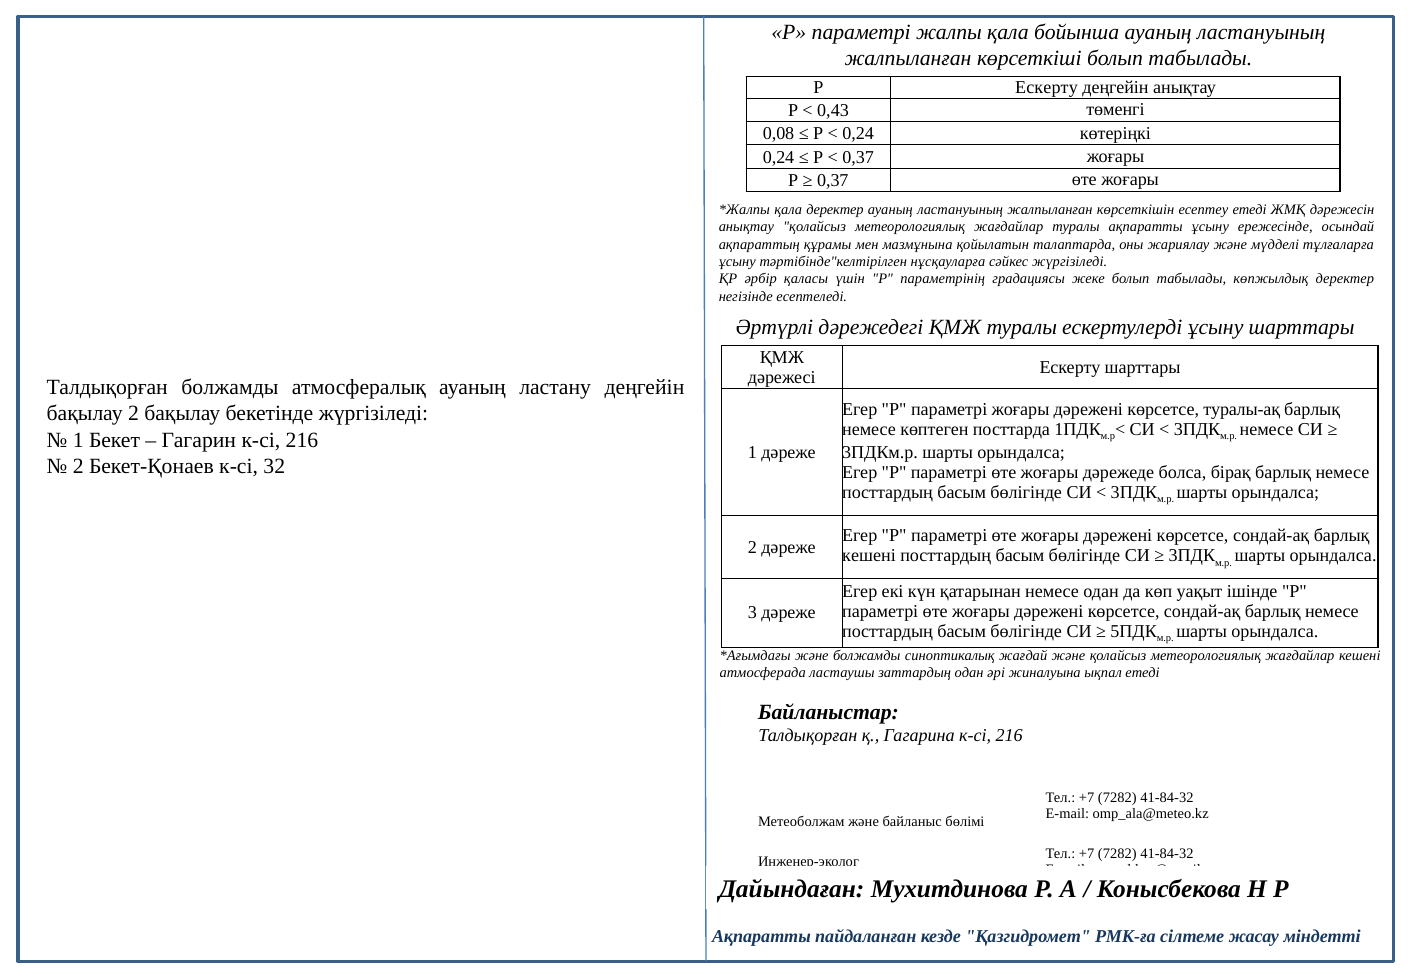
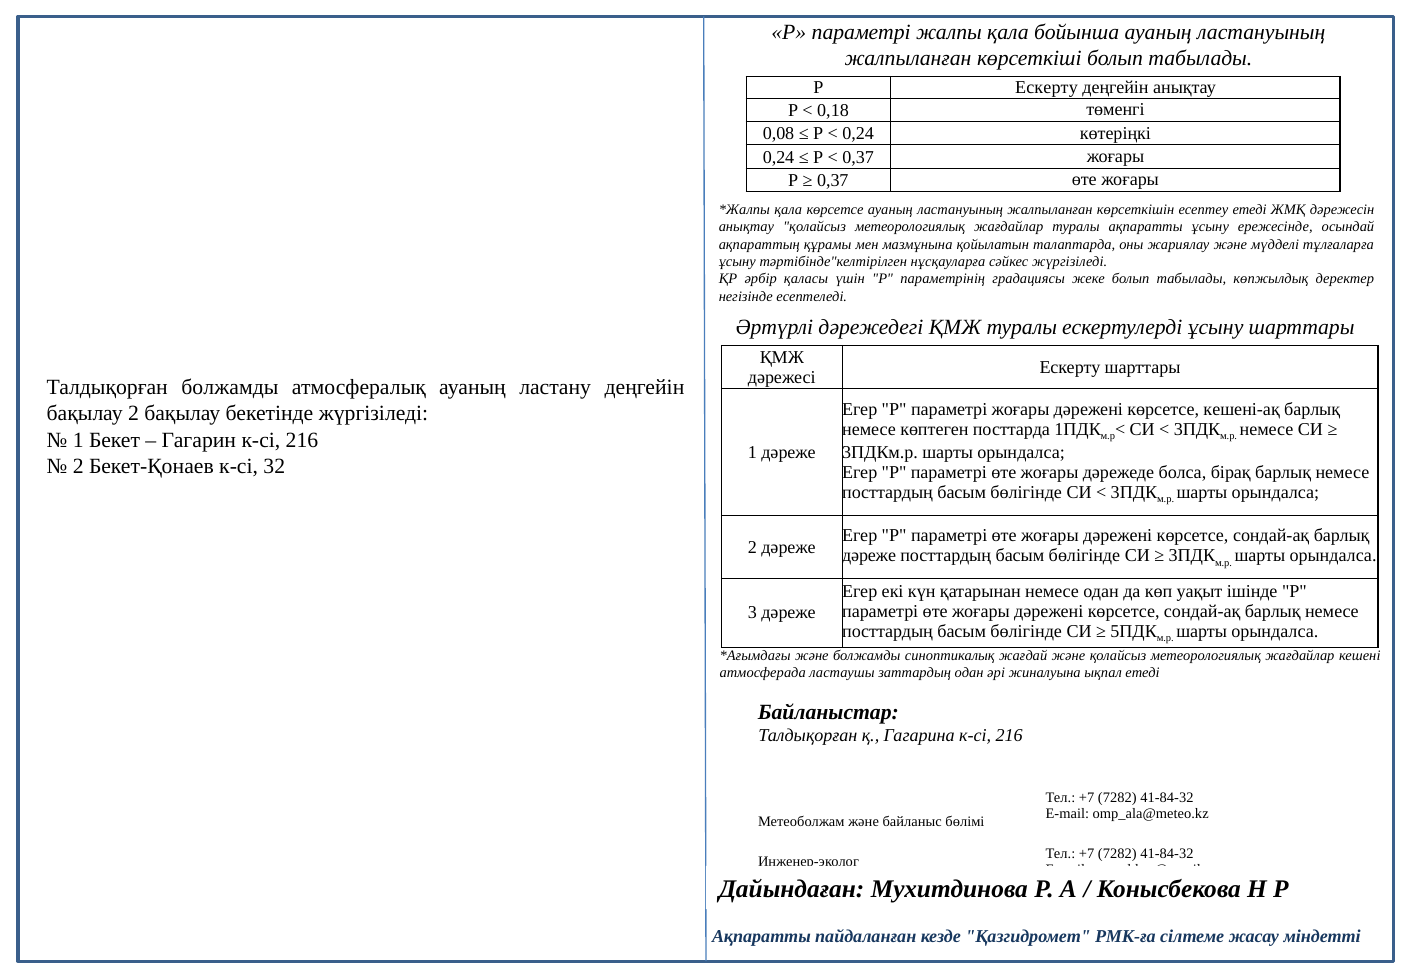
0,43: 0,43 -> 0,18 (833, 111)
қала деректер: деректер -> көрсетсе (835, 210)
туралы-ақ: туралы-ақ -> кешені-ақ (1242, 409)
кешені: кешені -> дәреже (869, 555)
